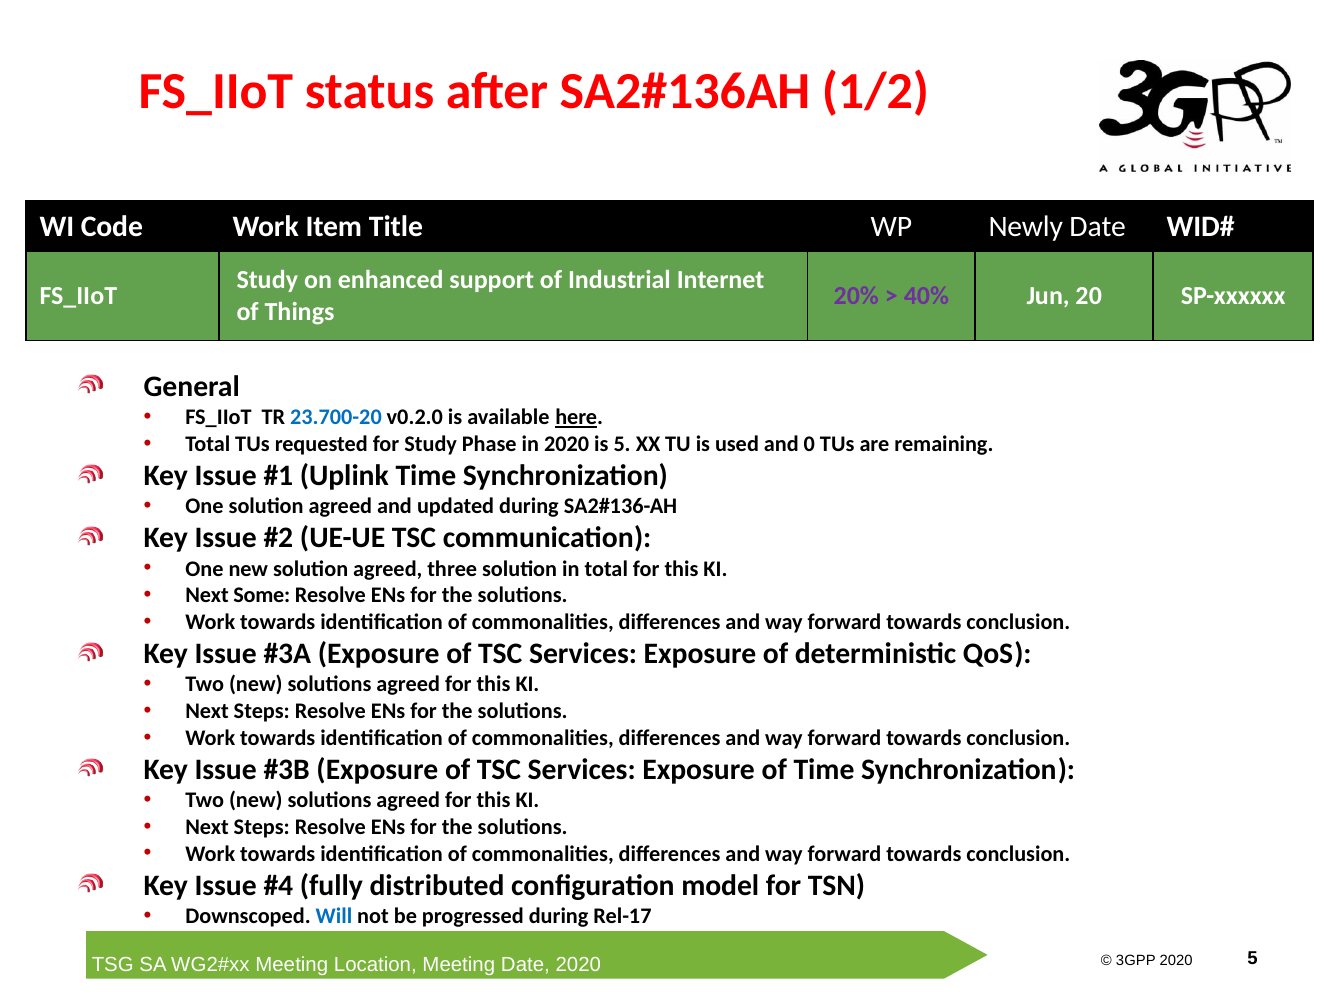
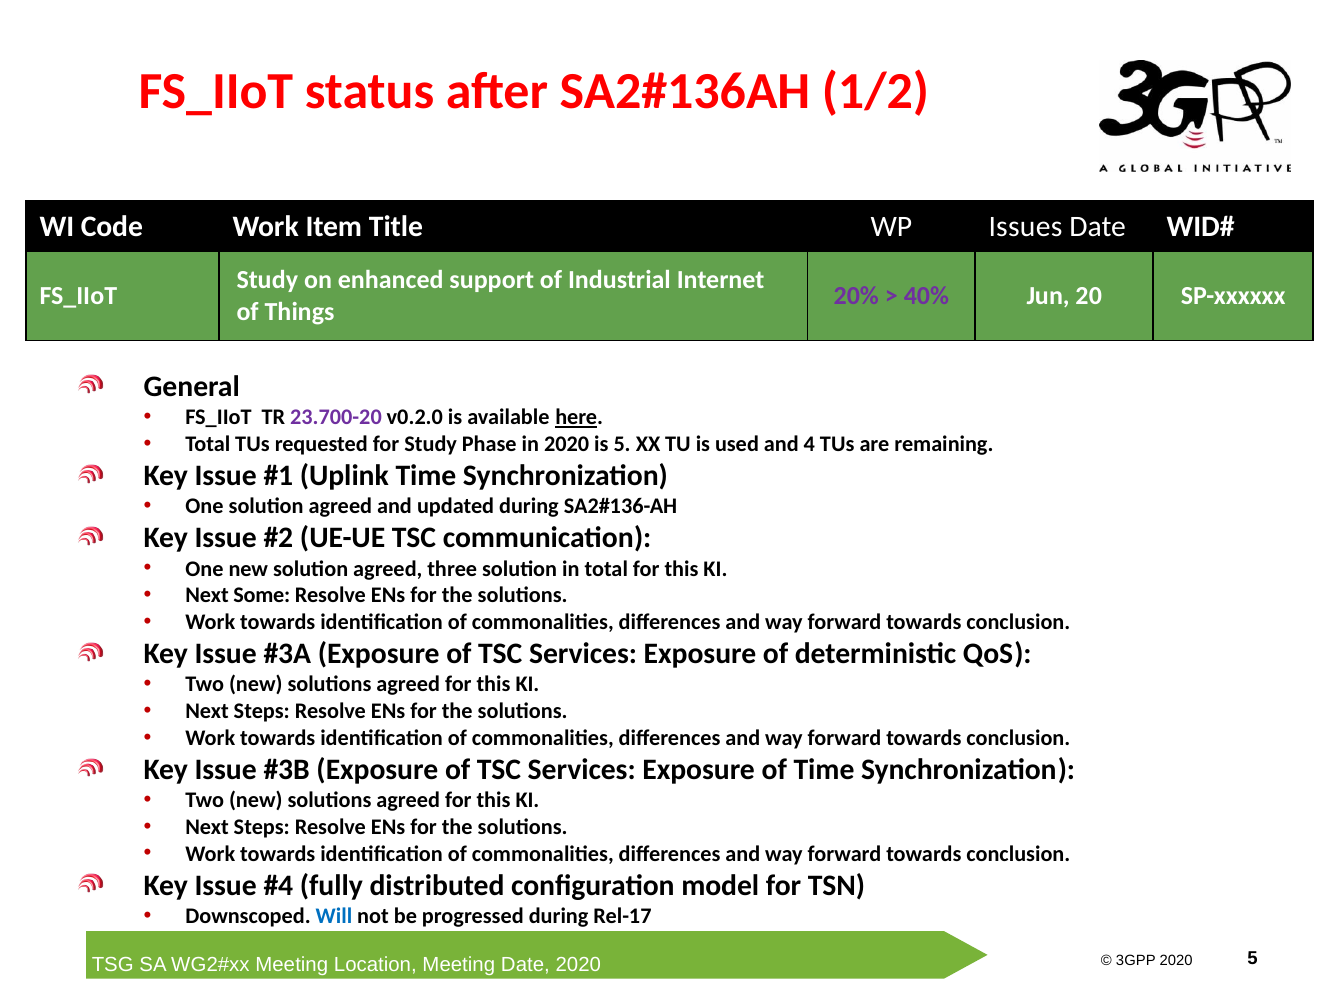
Newly: Newly -> Issues (1025, 226)
23.700-20 colour: blue -> purple (336, 417)
0: 0 -> 4 (809, 444)
